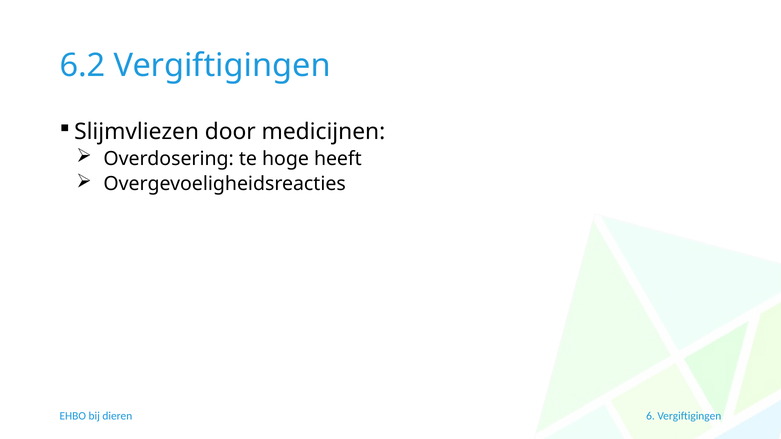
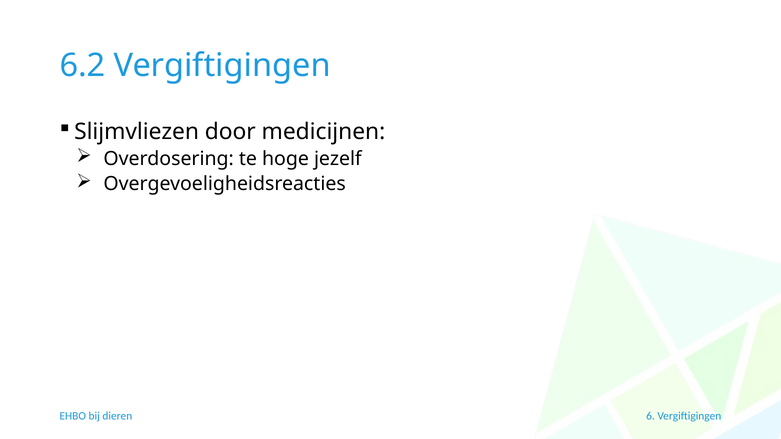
heeft: heeft -> jezelf (338, 159)
